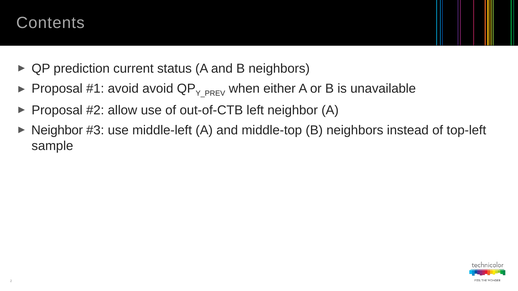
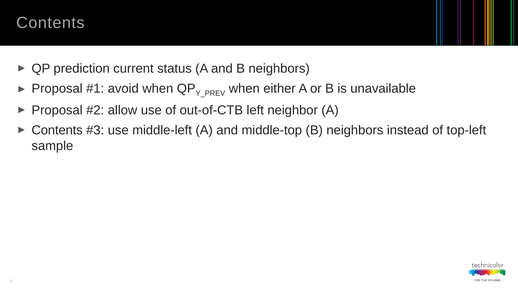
avoid avoid: avoid -> when (158, 89)
Neighbor: Neighbor -> Contents (57, 130)
